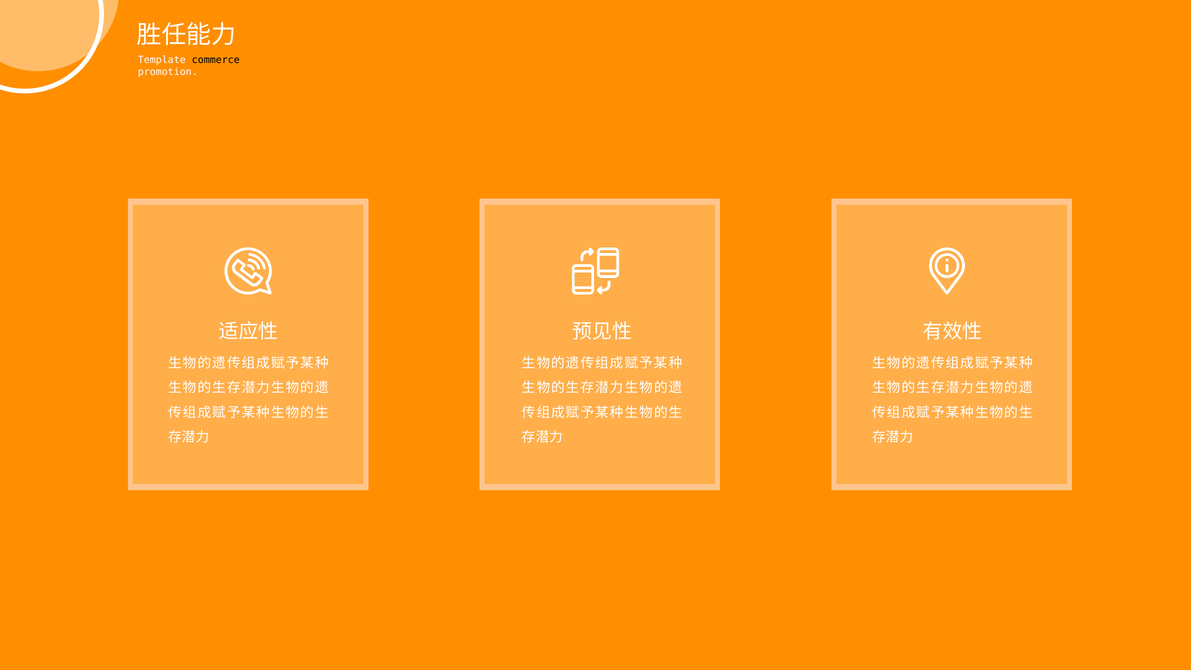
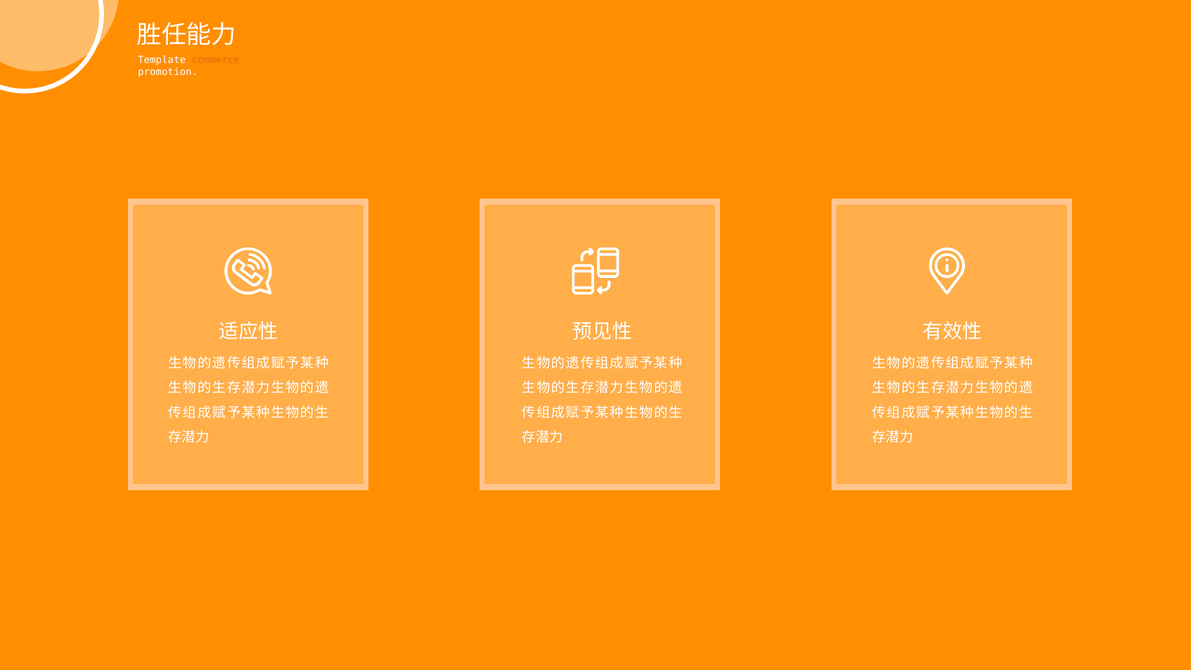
commerce colour: black -> orange (216, 60)
